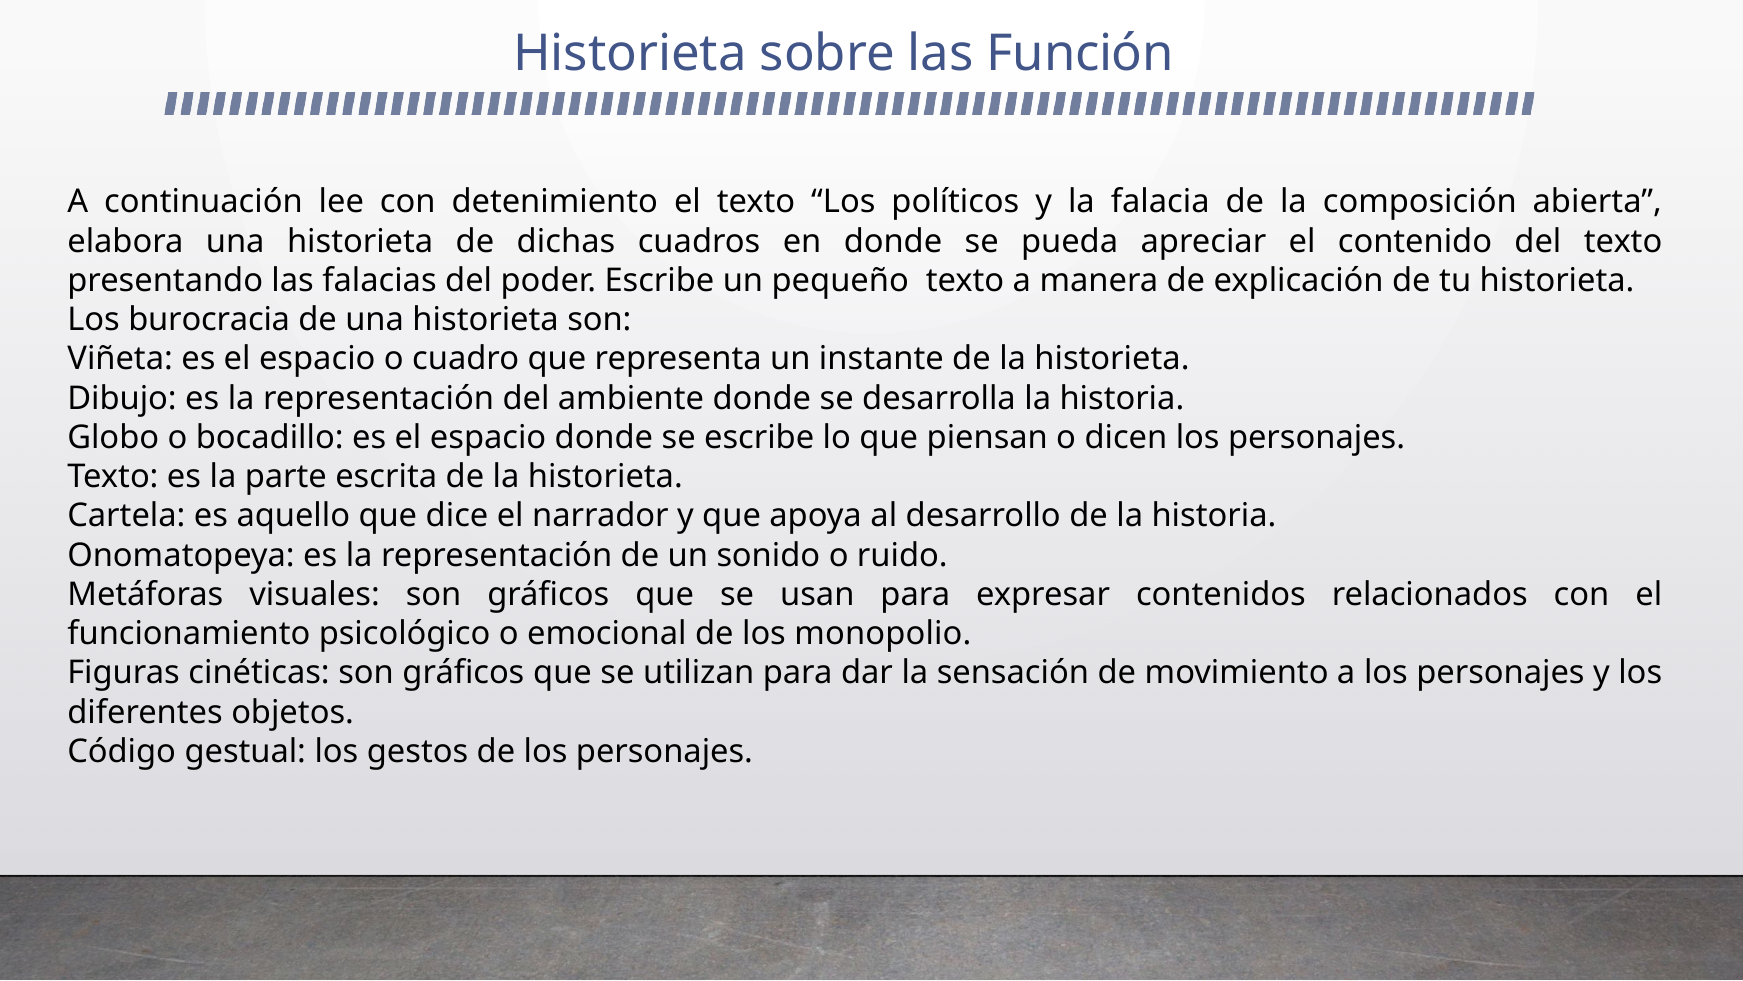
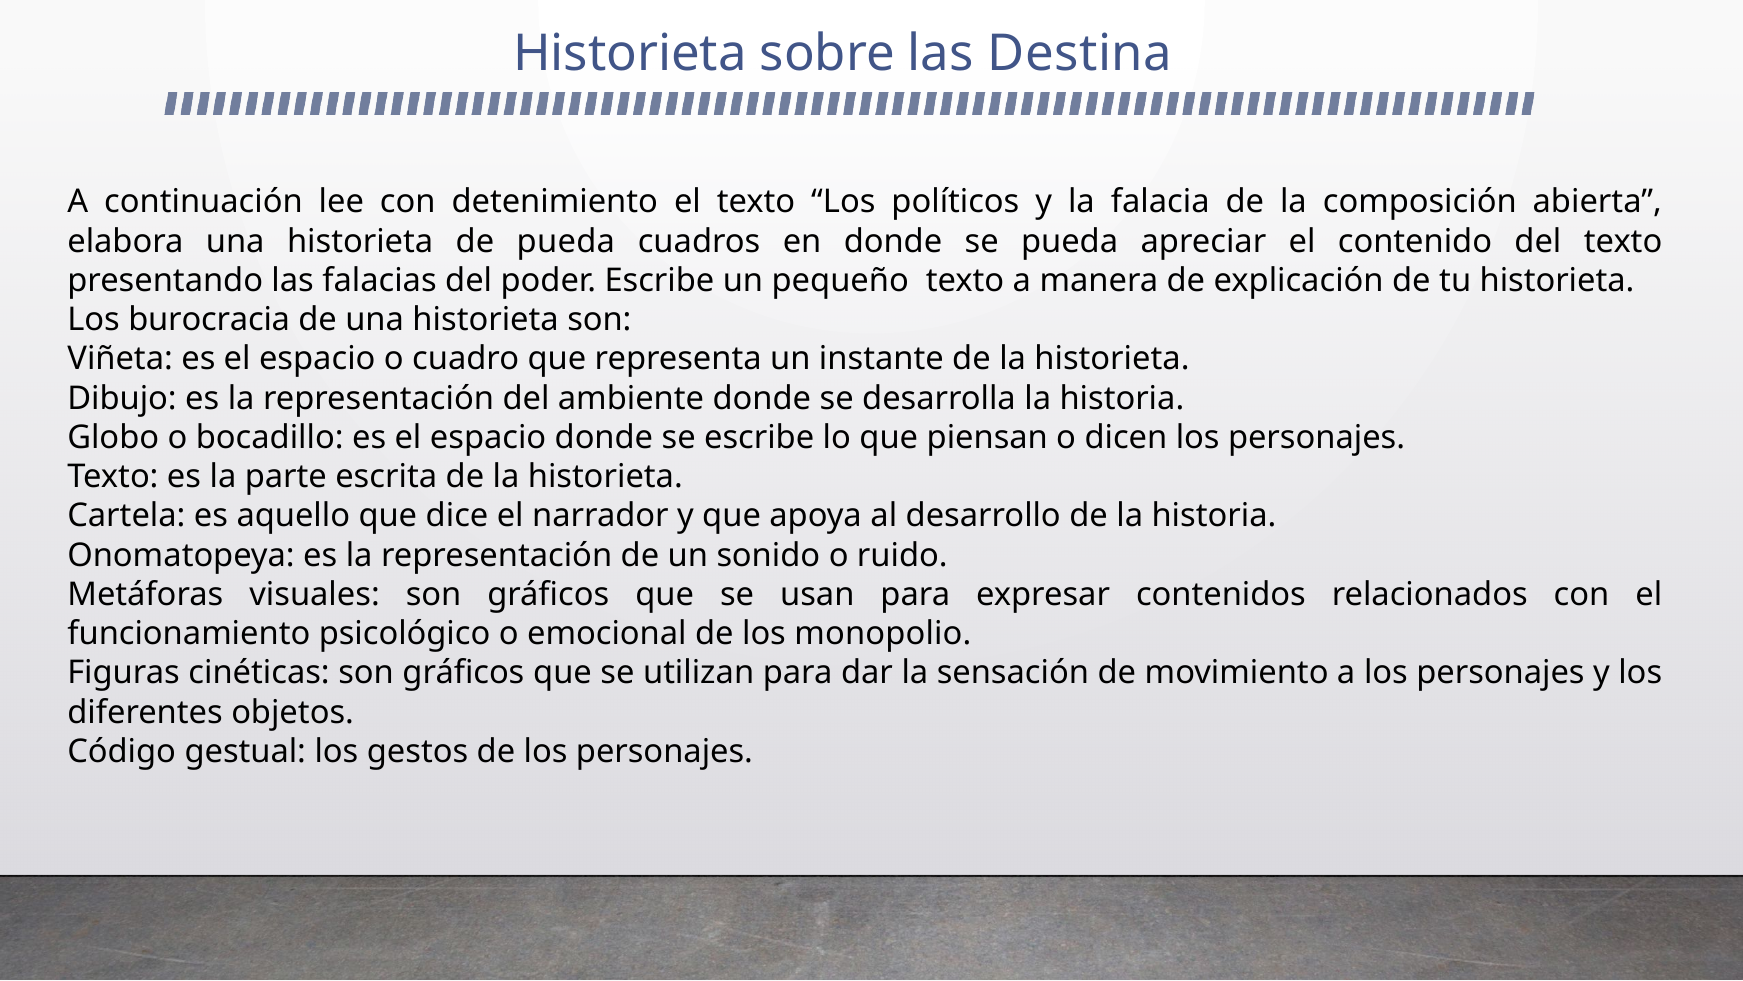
Función: Función -> Destina (1080, 54)
de dichas: dichas -> pueda (566, 241)
